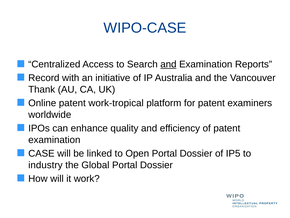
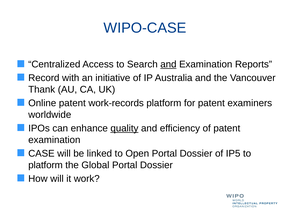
work-tropical: work-tropical -> work-records (116, 103)
quality underline: none -> present (124, 128)
industry: industry -> platform (46, 165)
